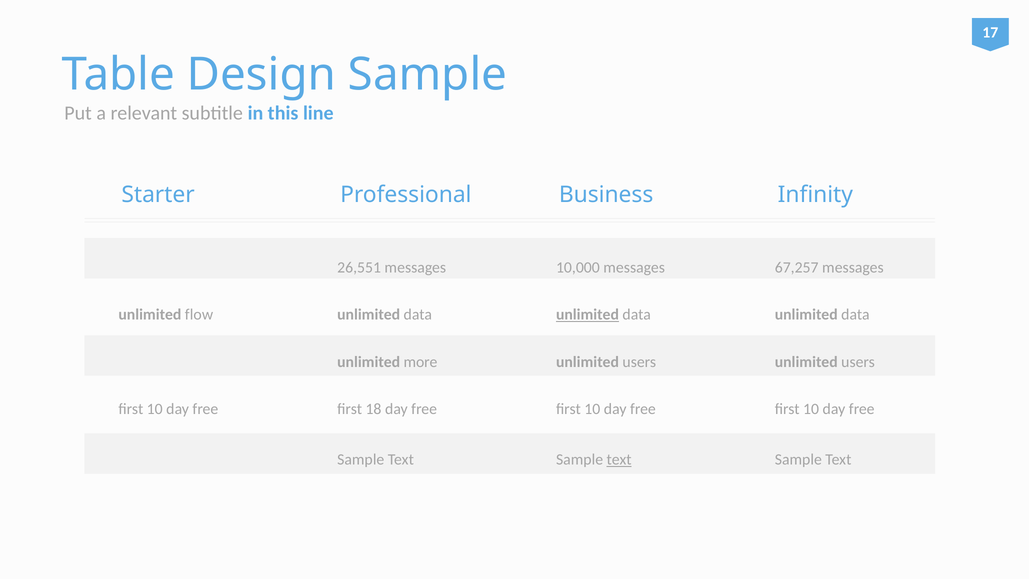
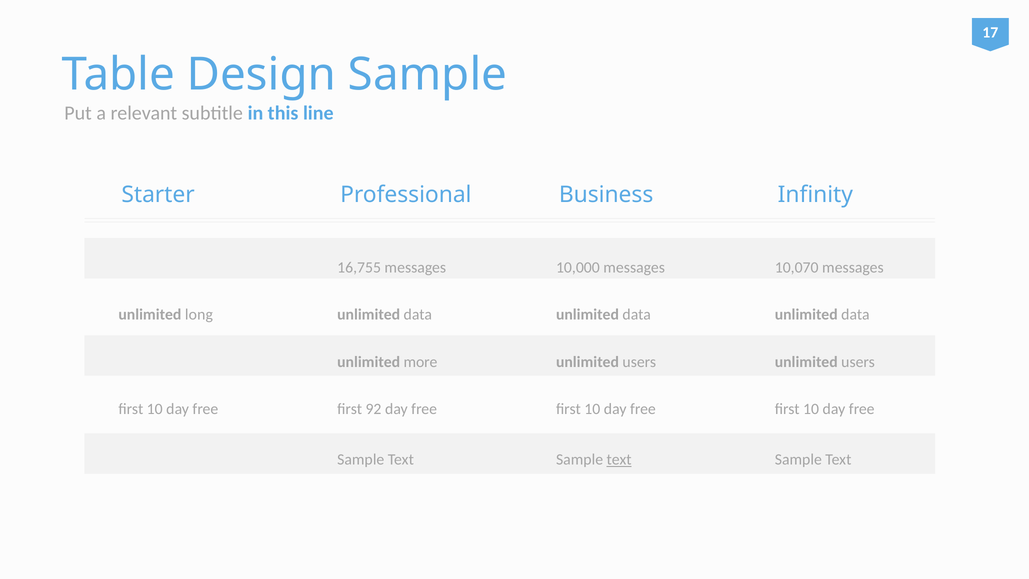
26,551: 26,551 -> 16,755 (359, 267)
67,257: 67,257 -> 10,070 (797, 267)
flow: flow -> long (199, 315)
unlimited underline: present -> none (587, 315)
18: 18 -> 92 (373, 409)
